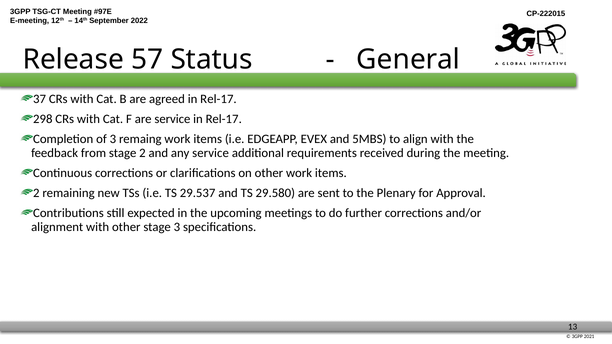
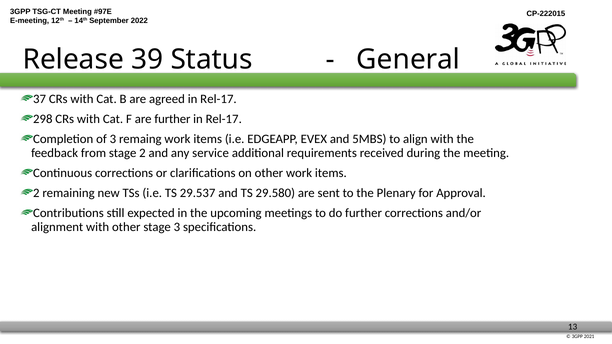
57: 57 -> 39 (147, 60)
are service: service -> further (172, 119)
